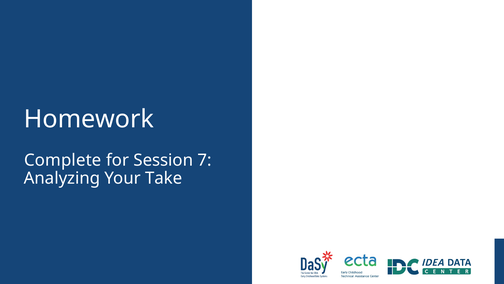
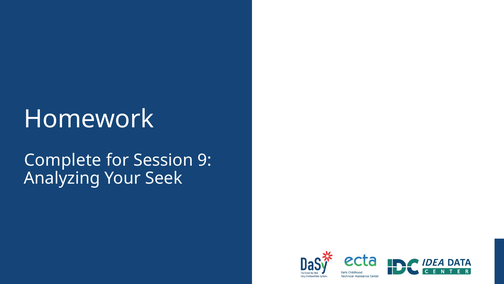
7: 7 -> 9 (205, 160)
Take: Take -> Seek (164, 178)
